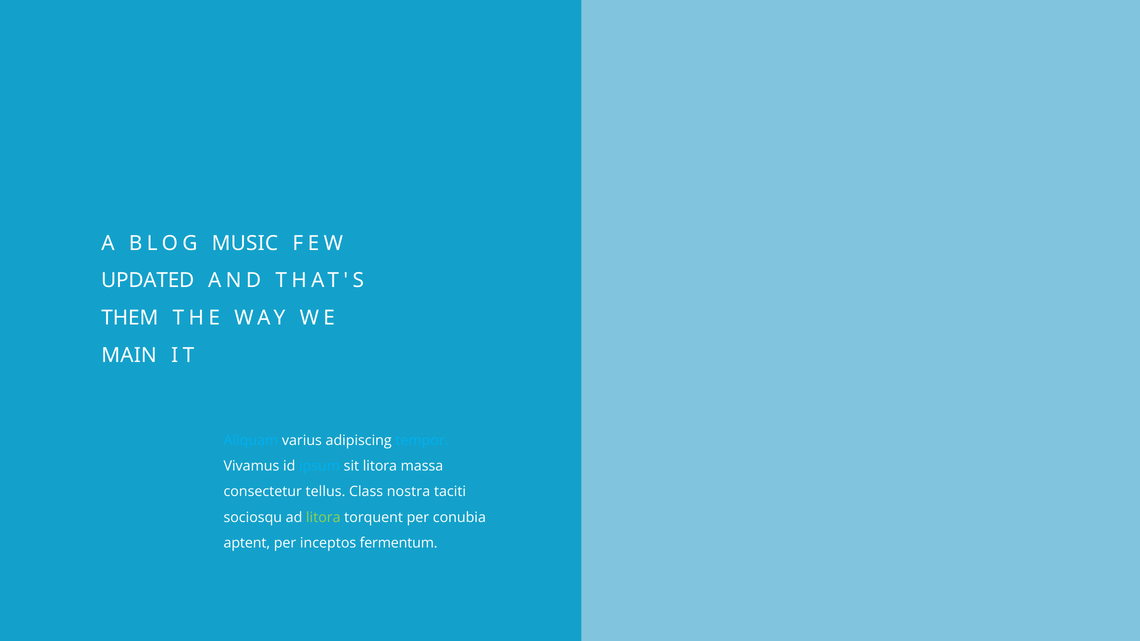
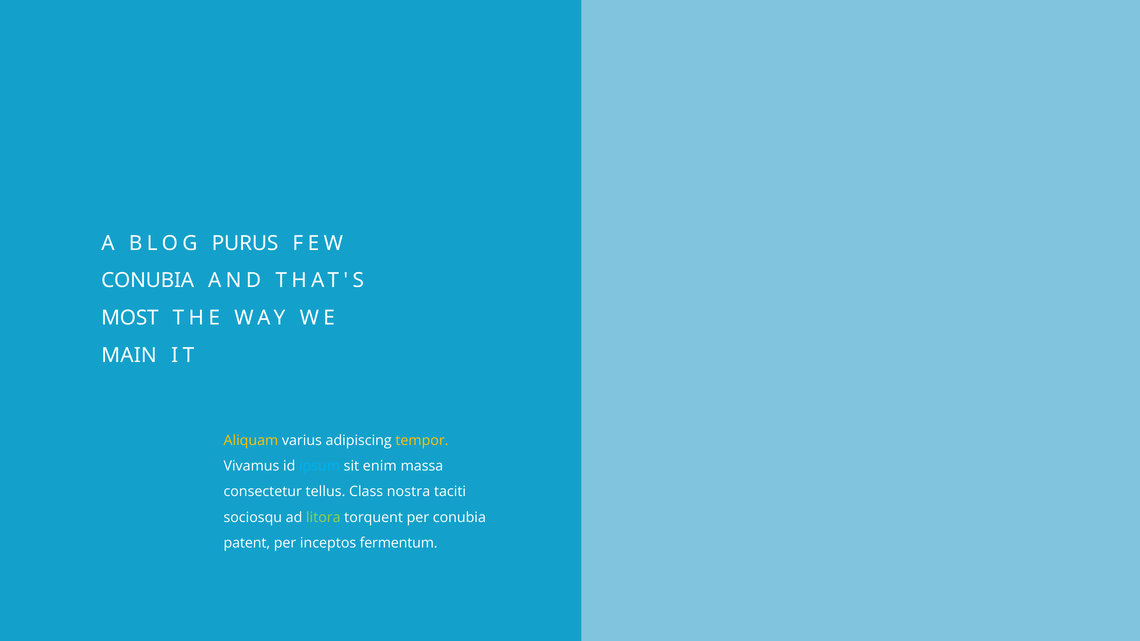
MUSIC: MUSIC -> PURUS (245, 243)
UPDATED: UPDATED -> CONUBIA (148, 281)
THEM: THEM -> MOST (130, 318)
Aliquam colour: light blue -> yellow (251, 441)
tempor colour: light blue -> yellow (422, 441)
sit litora: litora -> enim (380, 466)
aptent: aptent -> patent (247, 543)
